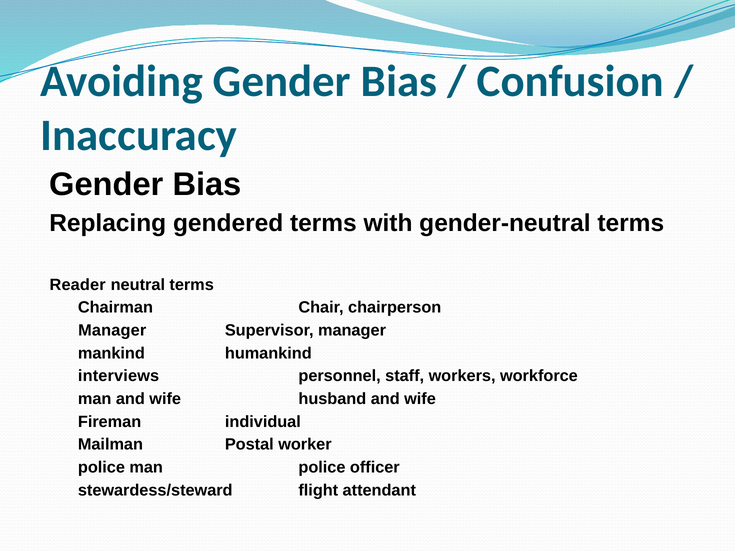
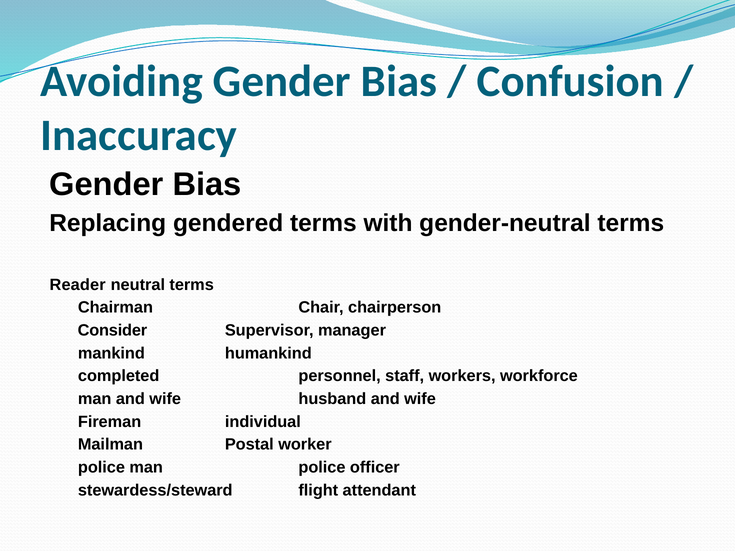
Manager: Manager -> Consider (112, 331)
interviews: interviews -> completed (119, 376)
